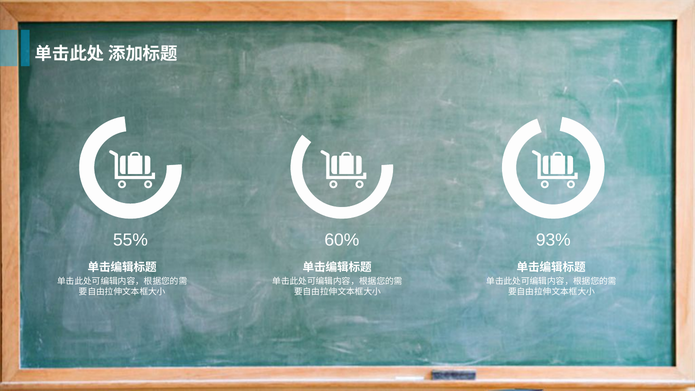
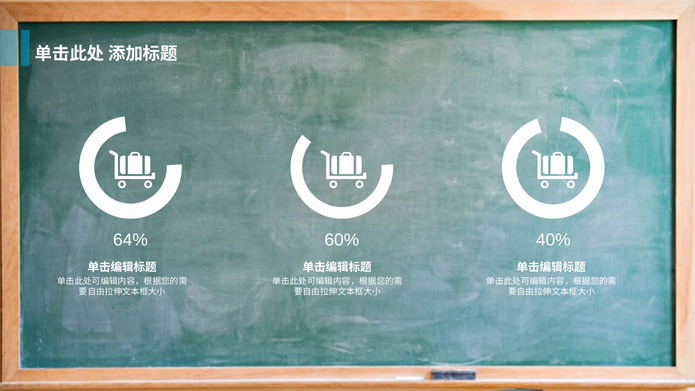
55%: 55% -> 64% (130, 240)
93%: 93% -> 40% (553, 240)
